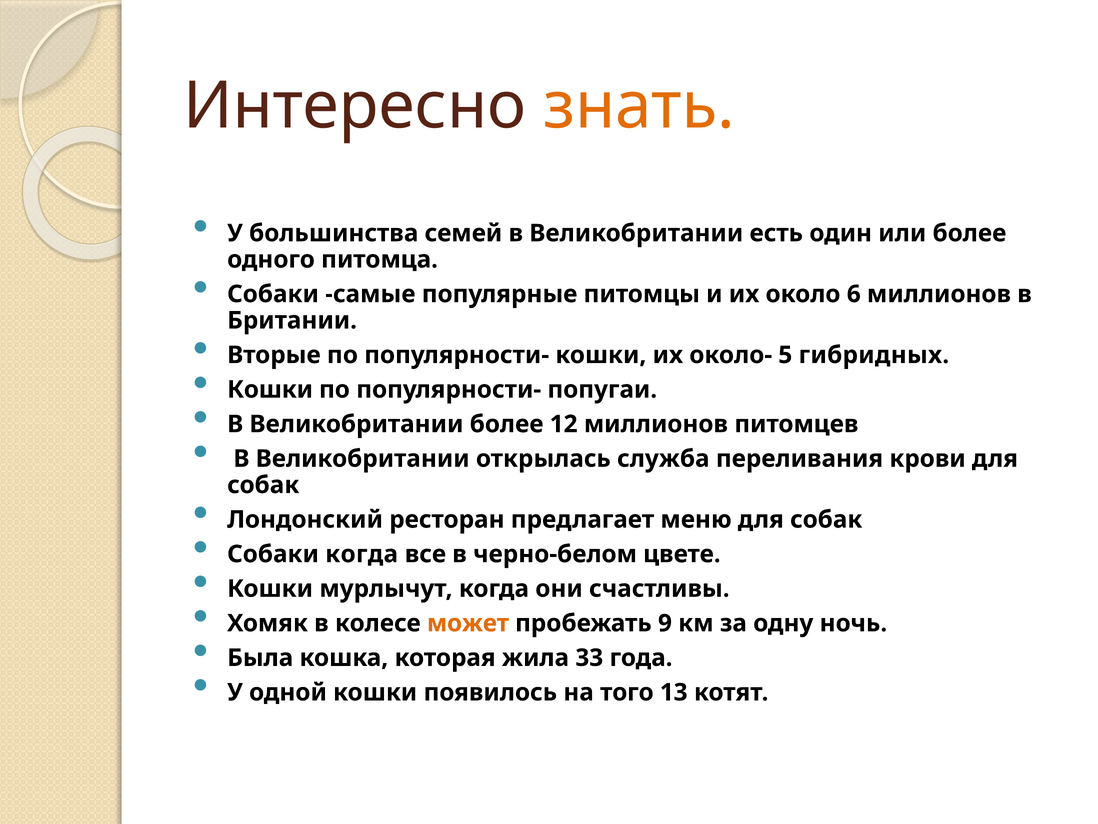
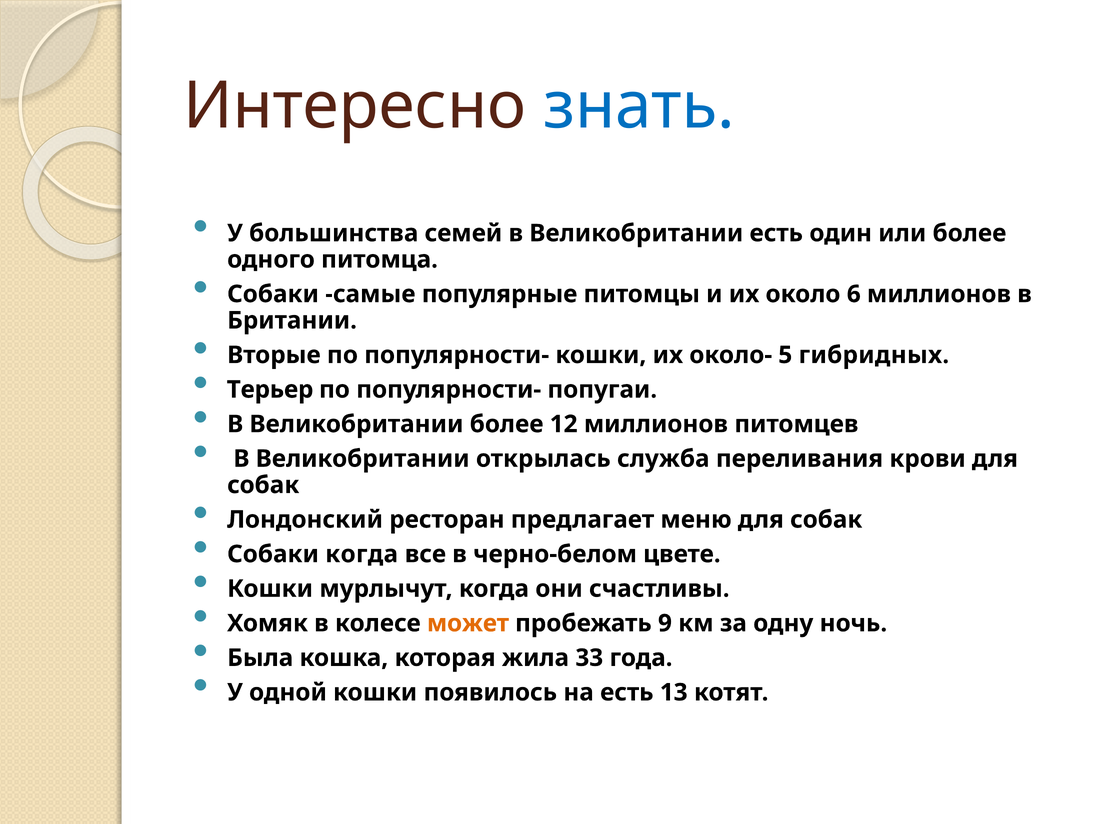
знать colour: orange -> blue (639, 106)
Кошки: Кошки -> Терьер (270, 389)
на того: того -> есть (627, 692)
